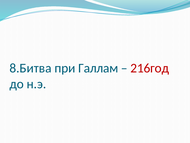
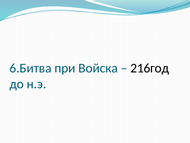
8.Битва: 8.Битва -> 6.Битва (30, 68)
Галлам: Галлам -> Войска (98, 68)
216год colour: red -> black (150, 68)
